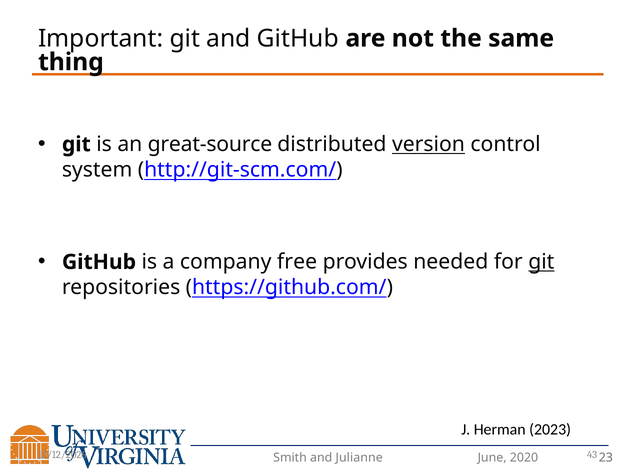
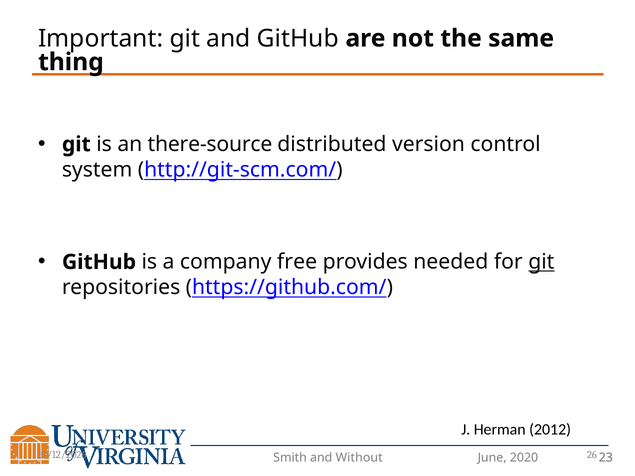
great-source: great-source -> there-source (210, 144)
version underline: present -> none (428, 144)
2023: 2023 -> 2012 (550, 430)
43: 43 -> 26 (592, 455)
Julianne: Julianne -> Without (359, 458)
